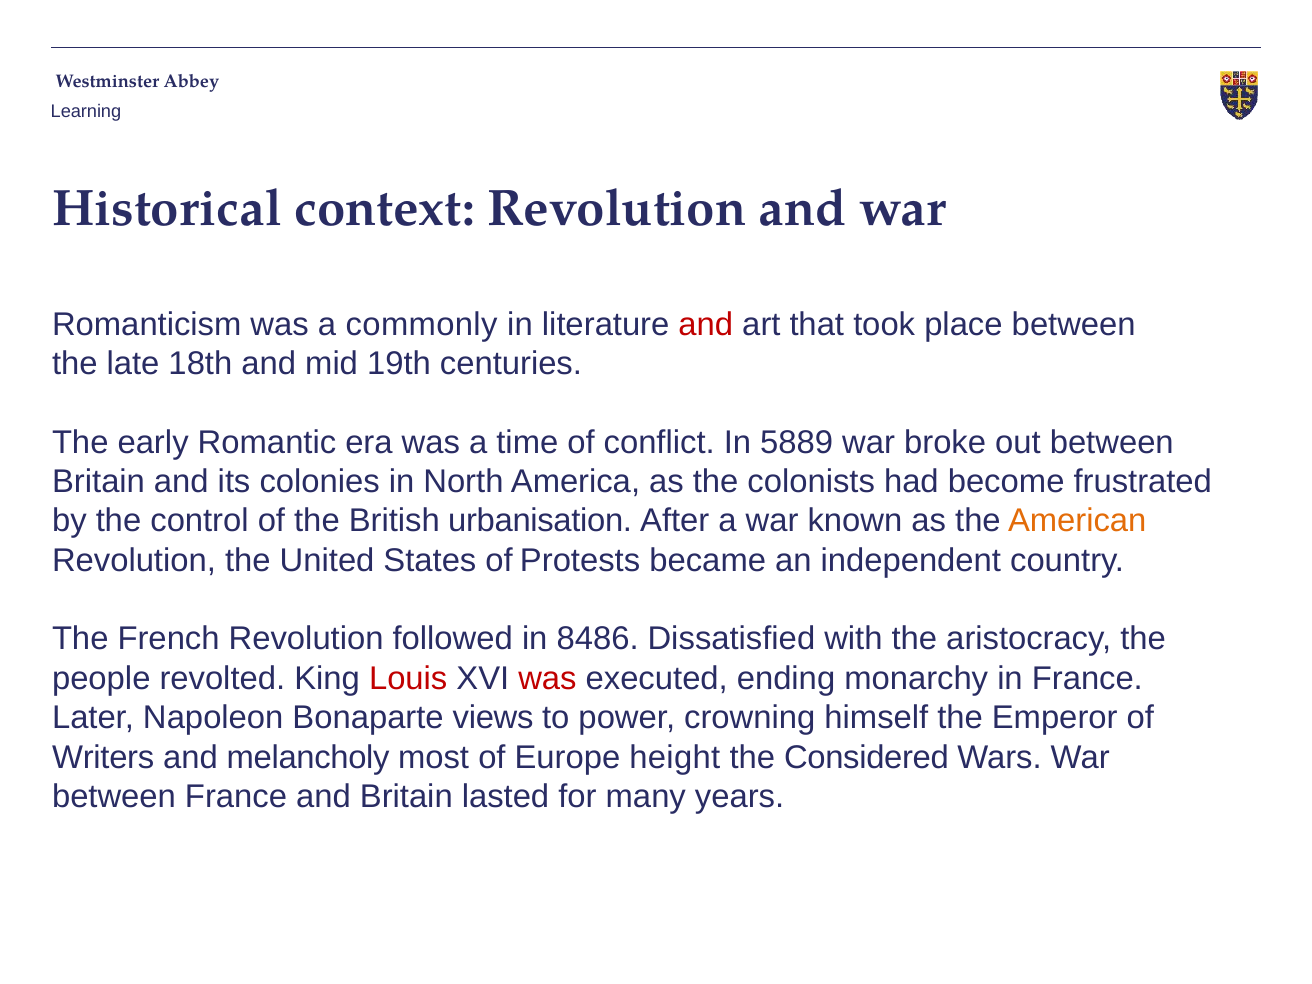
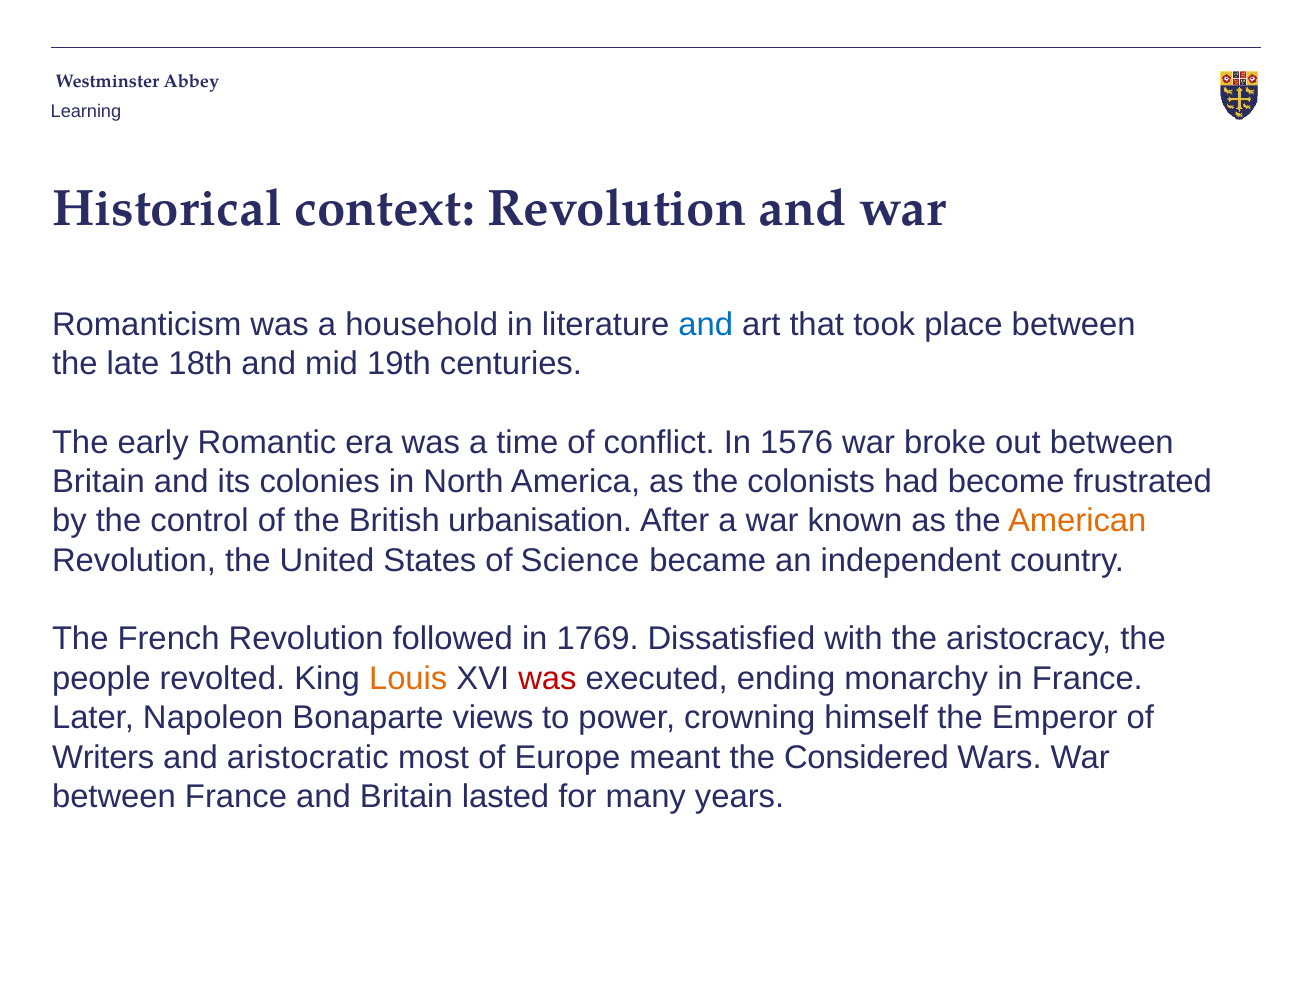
commonly: commonly -> household (422, 324)
and colour: red -> blue (706, 324)
5889: 5889 -> 1576 (797, 442)
Protests: Protests -> Science (580, 560)
8486: 8486 -> 1769 (598, 639)
Louis colour: red -> orange (408, 678)
melancholy: melancholy -> aristocratic (308, 757)
height: height -> meant (675, 757)
